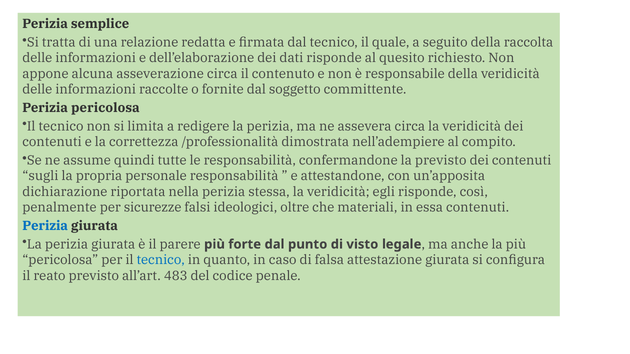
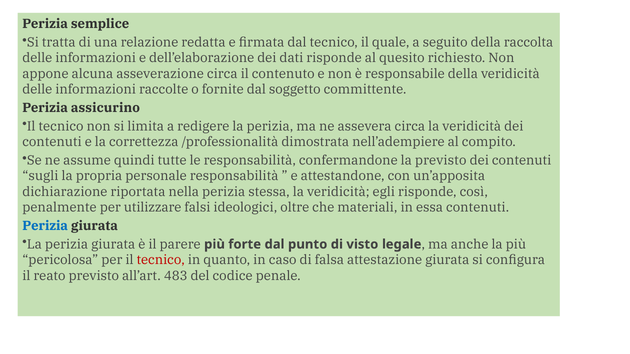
Perizia pericolosa: pericolosa -> assicurino (105, 108)
sicurezze: sicurezze -> utilizzare (153, 208)
tecnico colour: blue -> red (161, 260)
